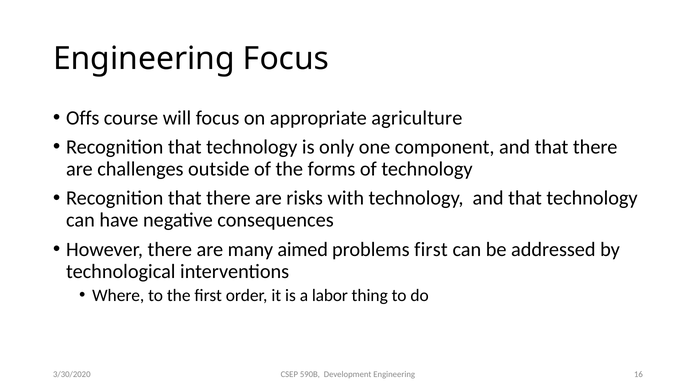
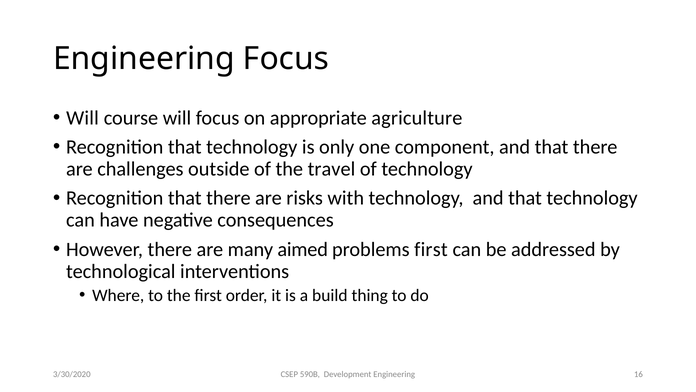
Offs: Offs -> Will (83, 118)
forms: forms -> travel (331, 169)
labor: labor -> build (330, 295)
